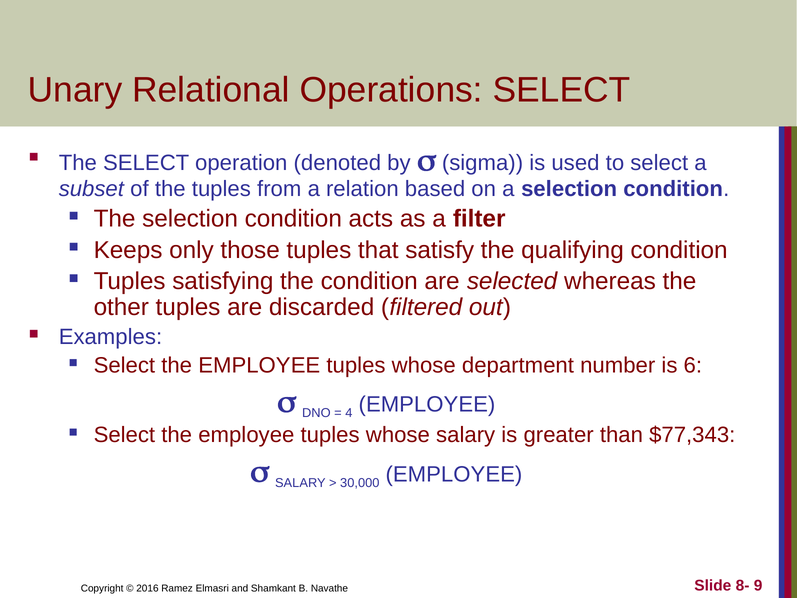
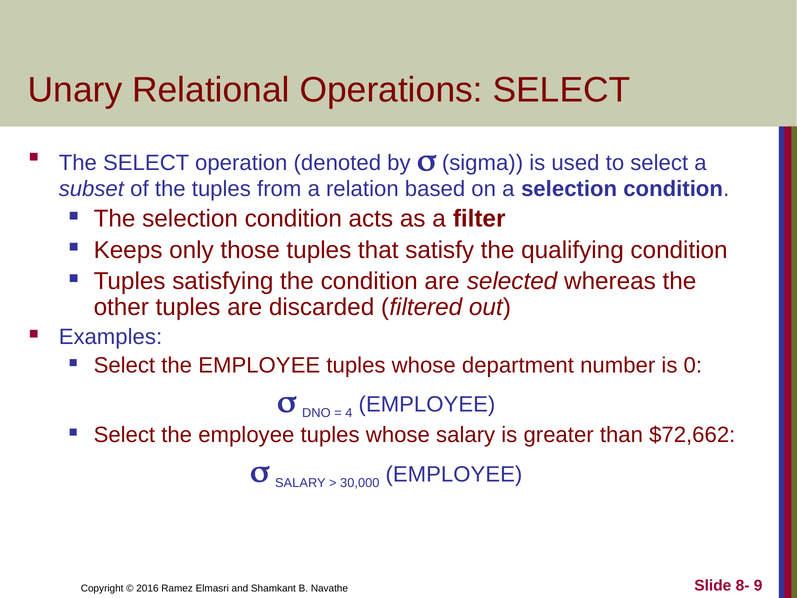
6: 6 -> 0 (693, 365)
$77,343: $77,343 -> $72,662 (692, 435)
